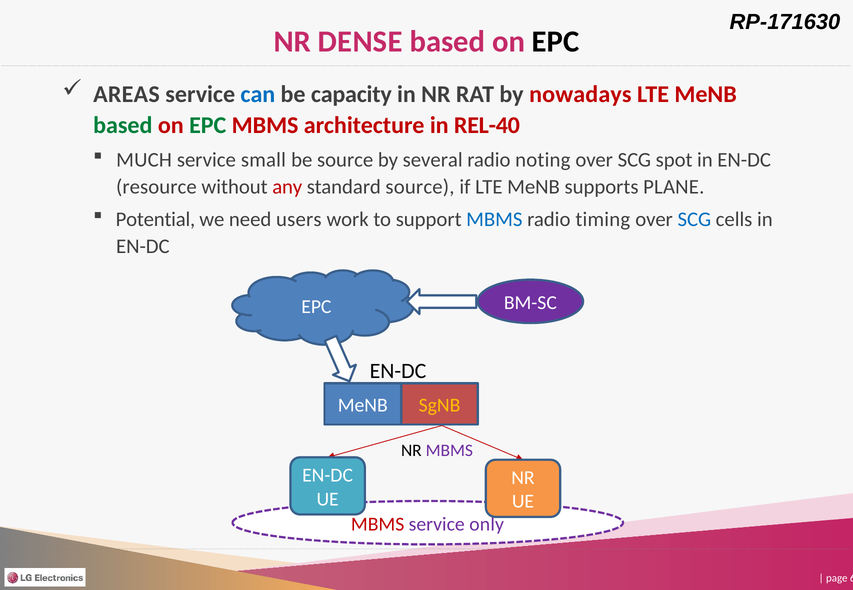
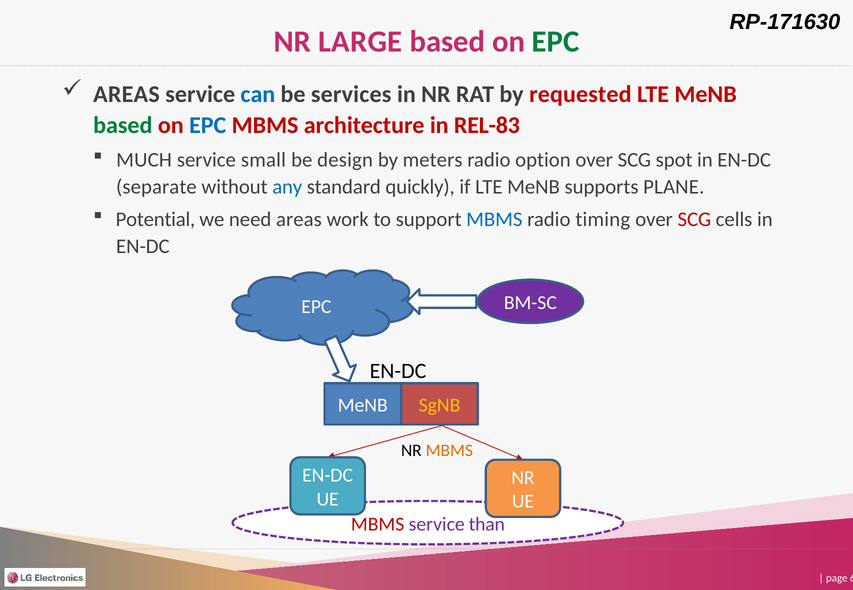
DENSE: DENSE -> LARGE (360, 41)
EPC colour: black -> green (556, 41)
capacity: capacity -> services (351, 94)
nowadays: nowadays -> requested (580, 94)
EPC colour: green -> blue (208, 125)
REL-40: REL-40 -> REL-83 (487, 125)
be source: source -> design (345, 160)
several: several -> meters (433, 160)
noting: noting -> option (543, 160)
resource: resource -> separate (156, 187)
any colour: red -> blue (287, 187)
standard source: source -> quickly (420, 187)
need users: users -> areas (299, 220)
SCG colour: blue -> red (694, 220)
MBMS colour: purple -> orange (449, 451)
only: only -> than (487, 524)
